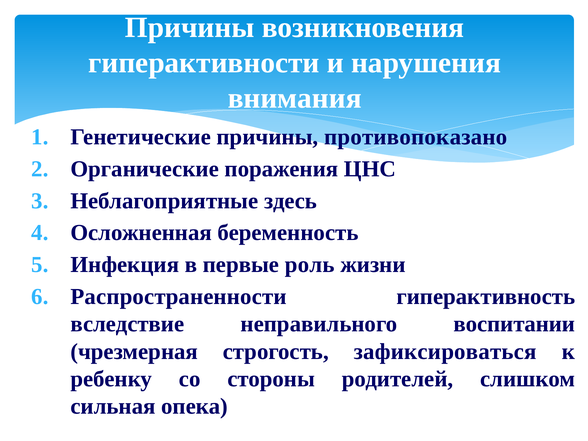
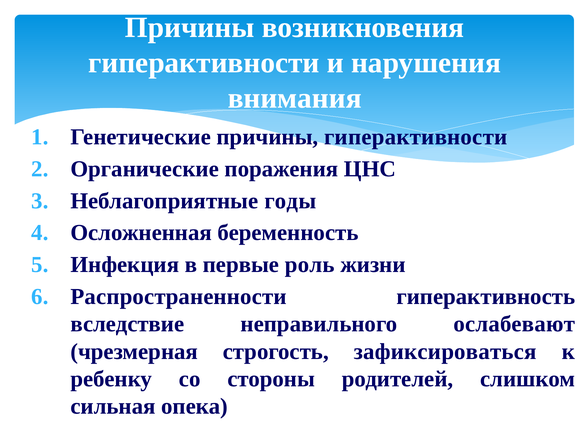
причины противопоказано: противопоказано -> гиперактивности (416, 137)
здесь: здесь -> годы (290, 201)
воспитании: воспитании -> ослабевают (514, 324)
